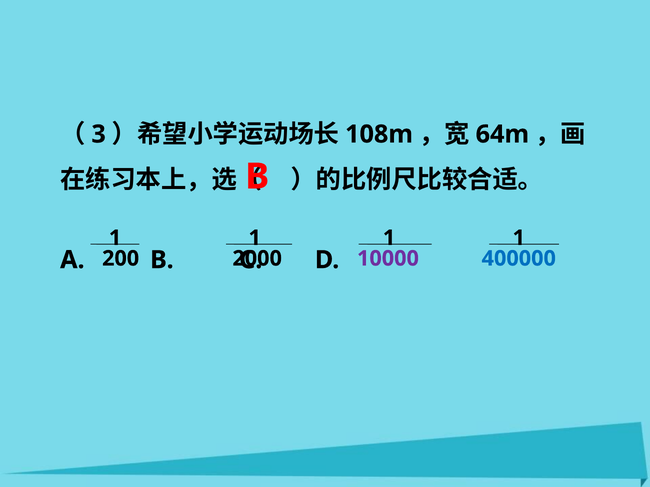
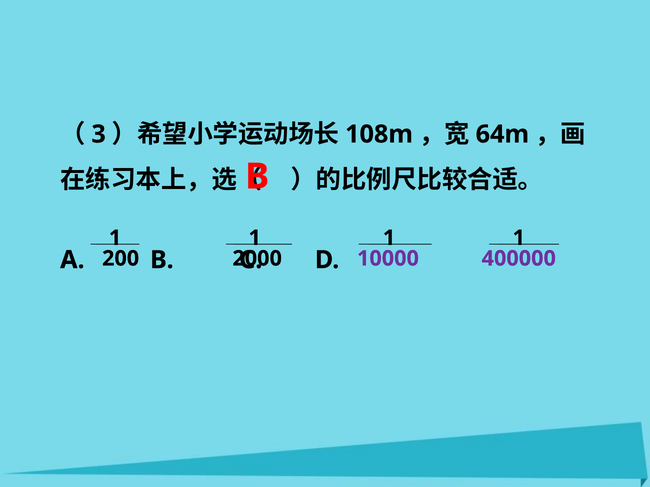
400000 colour: blue -> purple (519, 259)
